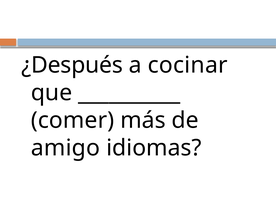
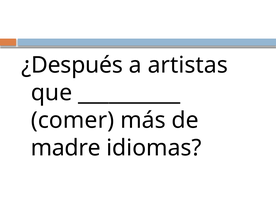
cocinar: cocinar -> artistas (188, 65)
amigo: amigo -> madre (66, 148)
